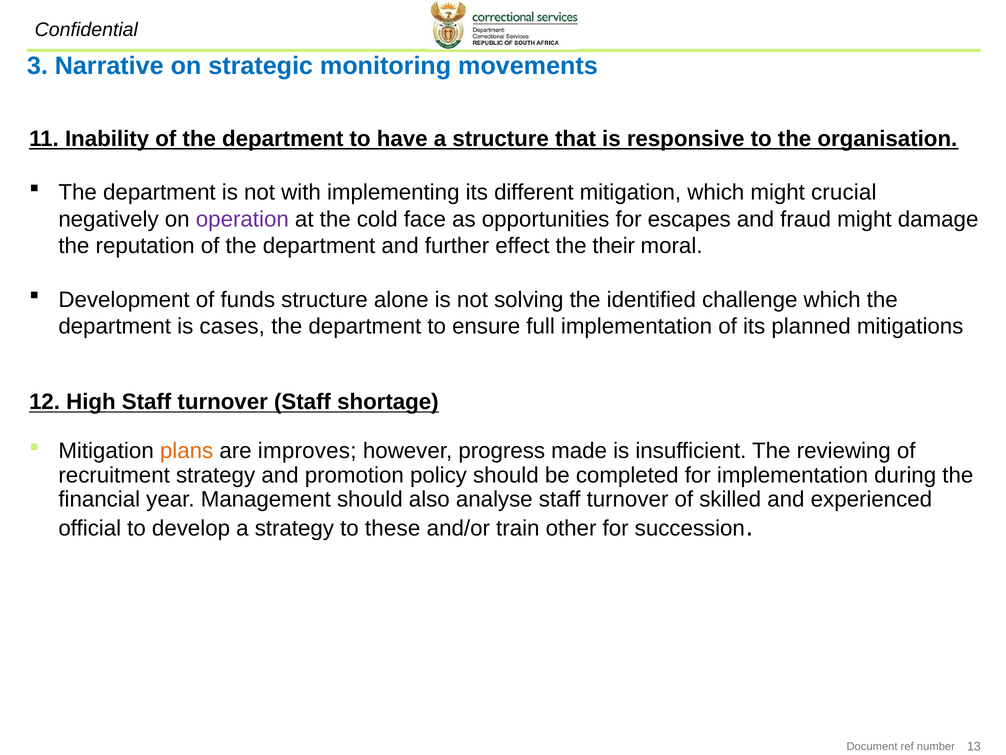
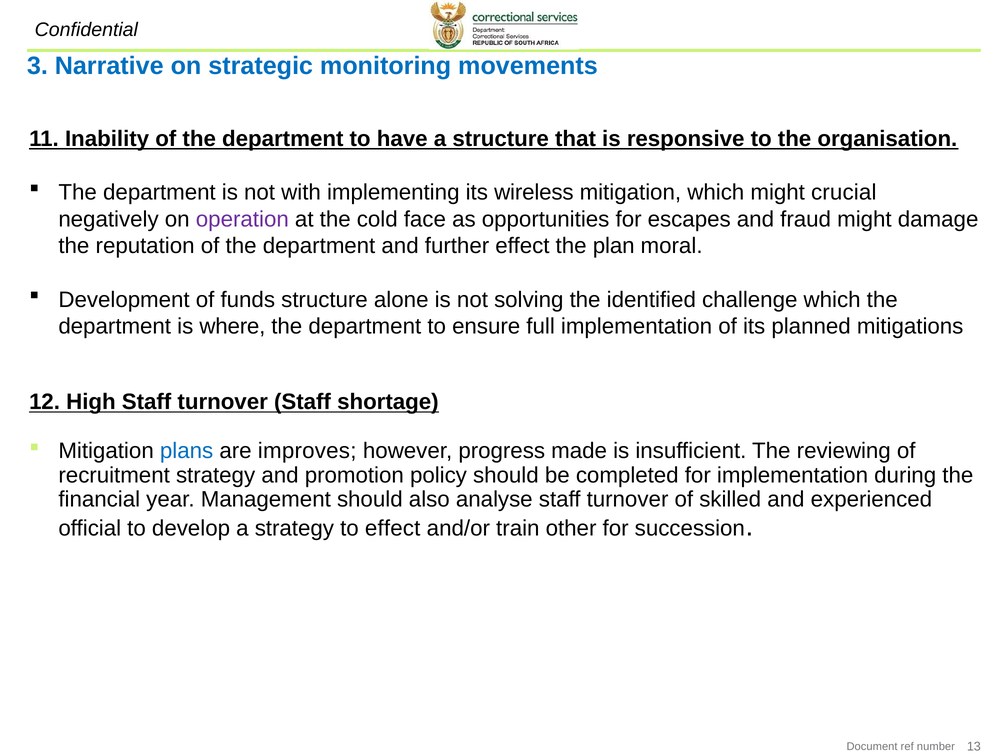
different: different -> wireless (534, 192)
their: their -> plan (614, 246)
cases: cases -> where (232, 326)
plans colour: orange -> blue (187, 451)
to these: these -> effect (393, 528)
